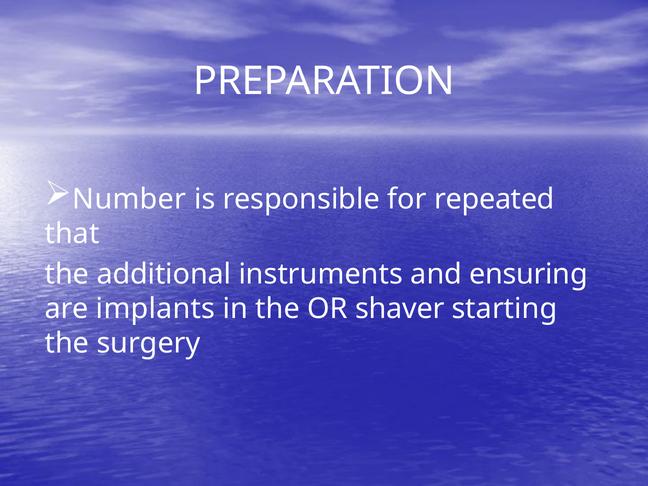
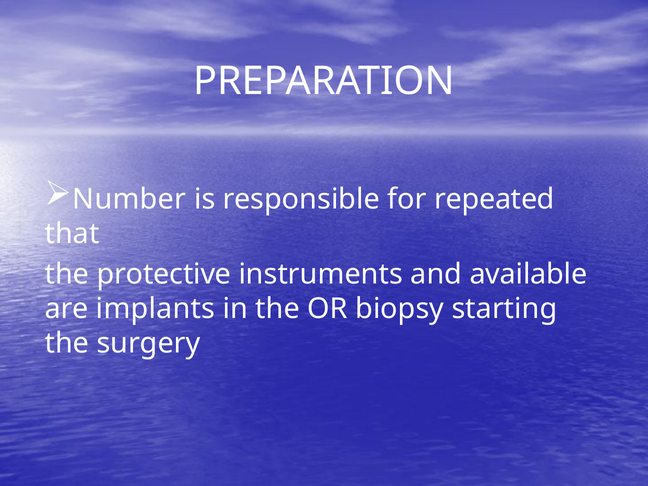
additional: additional -> protective (164, 274)
ensuring: ensuring -> available (528, 274)
shaver: shaver -> biopsy (400, 309)
